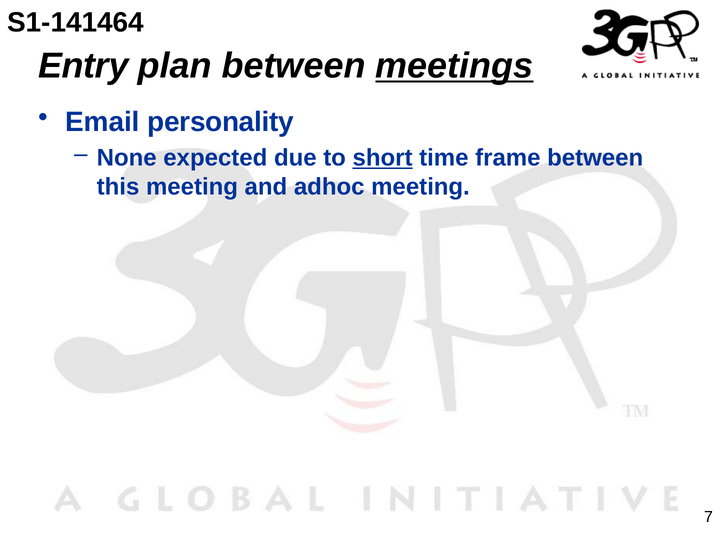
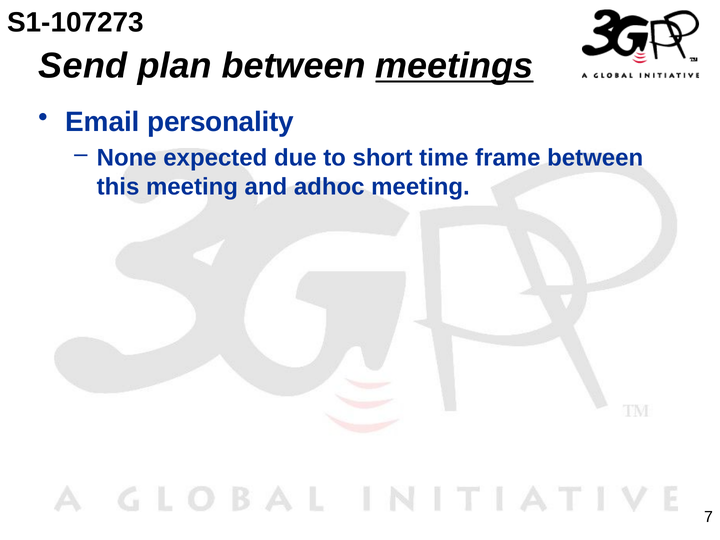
S1-141464: S1-141464 -> S1-107273 (76, 22)
Entry: Entry -> Send (83, 66)
short underline: present -> none (383, 158)
